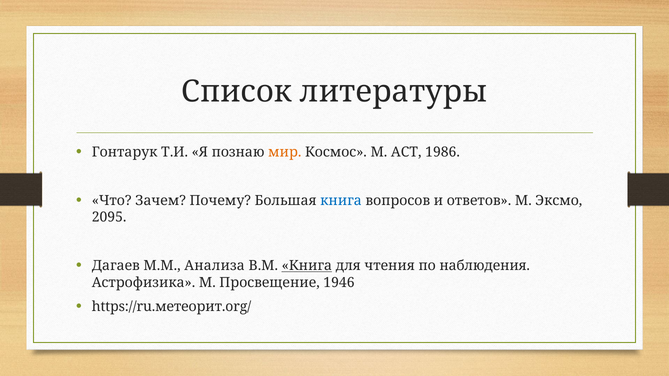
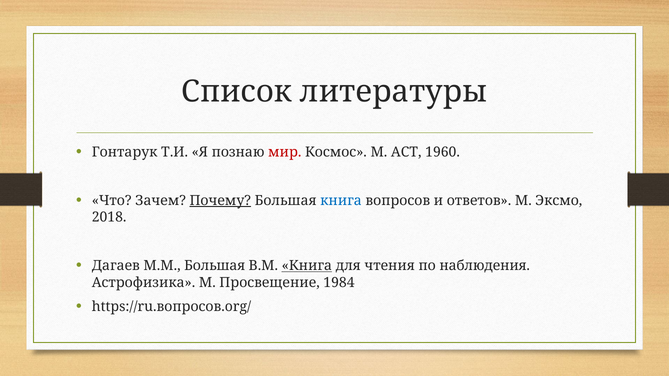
мир colour: orange -> red (285, 152)
1986: 1986 -> 1960 (443, 152)
Почему underline: none -> present (220, 201)
2095: 2095 -> 2018 (109, 217)
М.М Анализа: Анализа -> Большая (215, 266)
1946: 1946 -> 1984 (339, 283)
https://ru.метеорит.org/: https://ru.метеорит.org/ -> https://ru.вопросов.org/ (171, 307)
